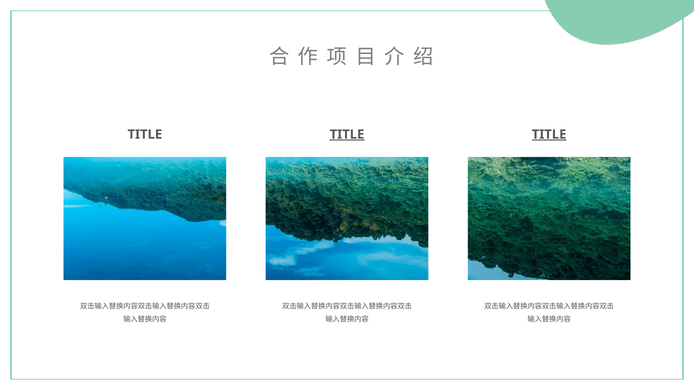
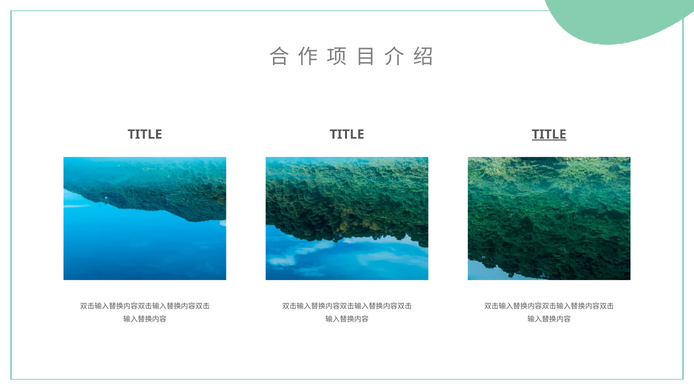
TITLE underline: present -> none (347, 135)
